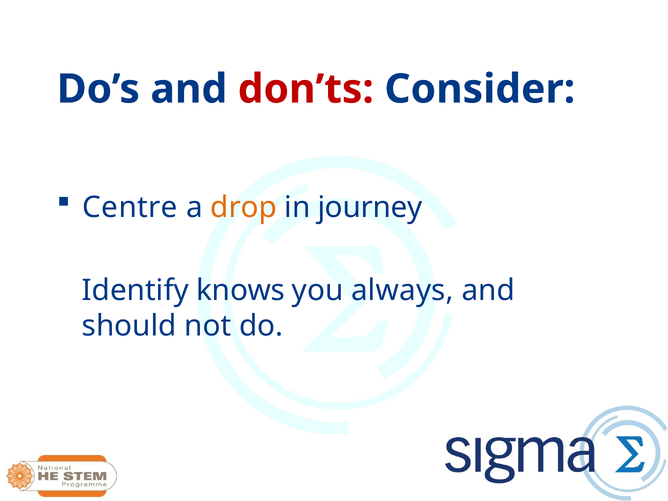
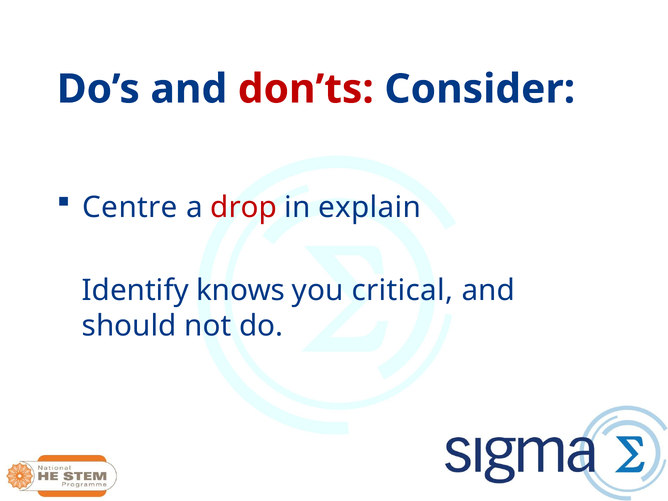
drop colour: orange -> red (244, 207)
journey: journey -> explain (370, 207)
always: always -> critical (402, 290)
